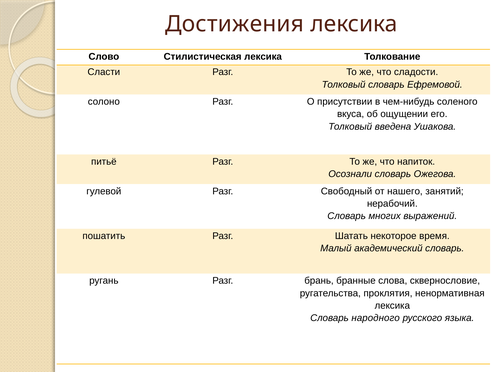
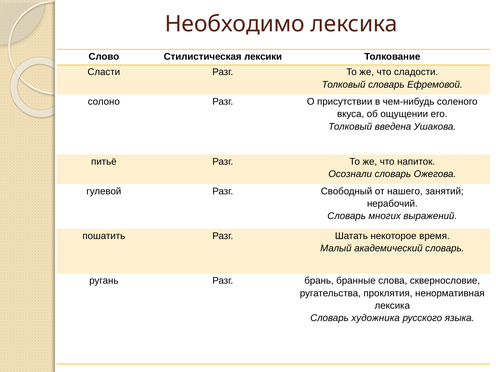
Достижения: Достижения -> Необходимо (235, 24)
Стилистическая лексика: лексика -> лексики (263, 56)
народного: народного -> художника (376, 318)
